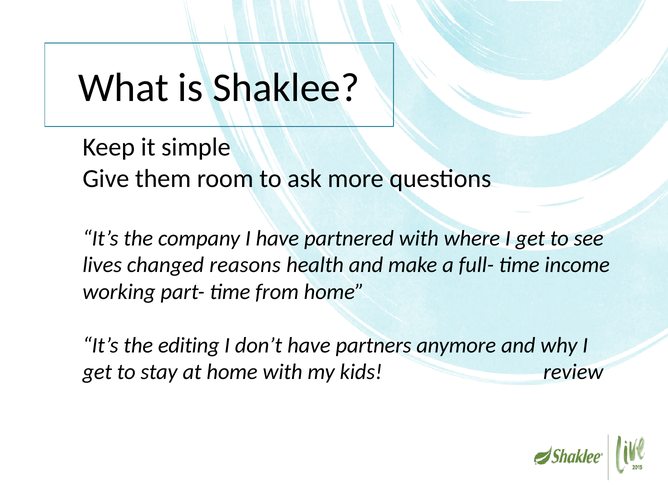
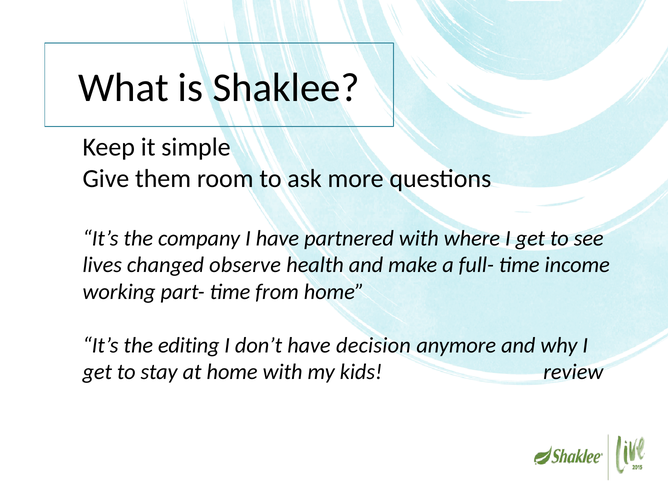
reasons: reasons -> observe (245, 265)
partners: partners -> decision (373, 345)
